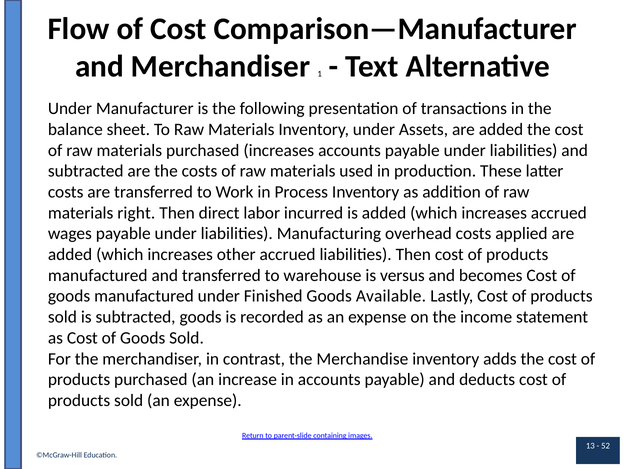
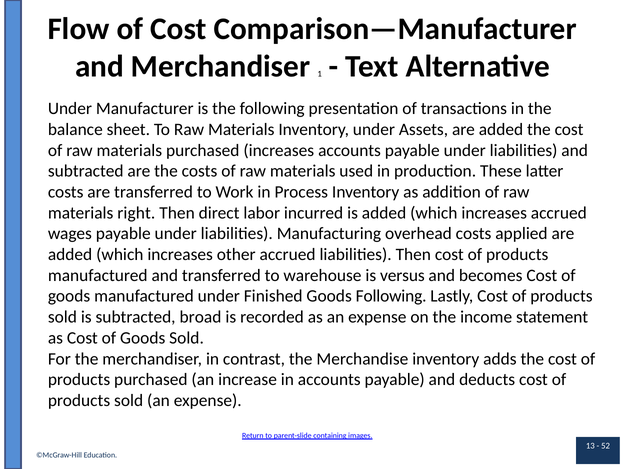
Goods Available: Available -> Following (391, 296)
subtracted goods: goods -> broad (201, 317)
